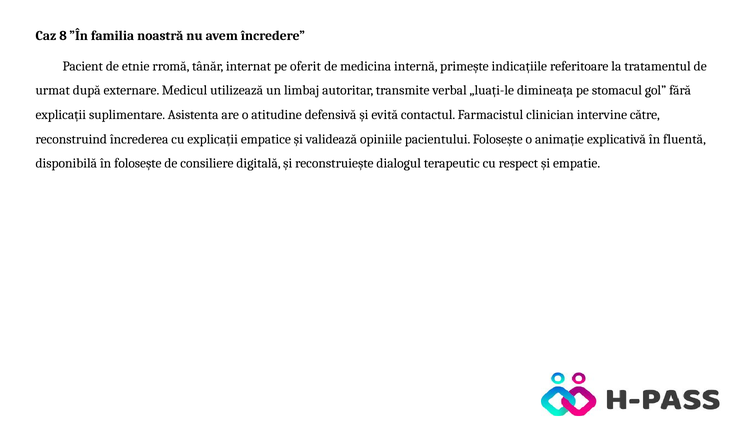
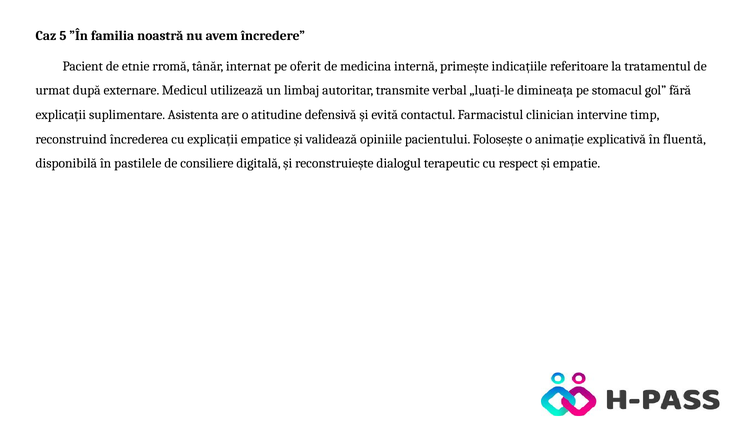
8: 8 -> 5 (63, 36)
către: către -> timp (645, 115)
în folosește: folosește -> pastilele (138, 163)
